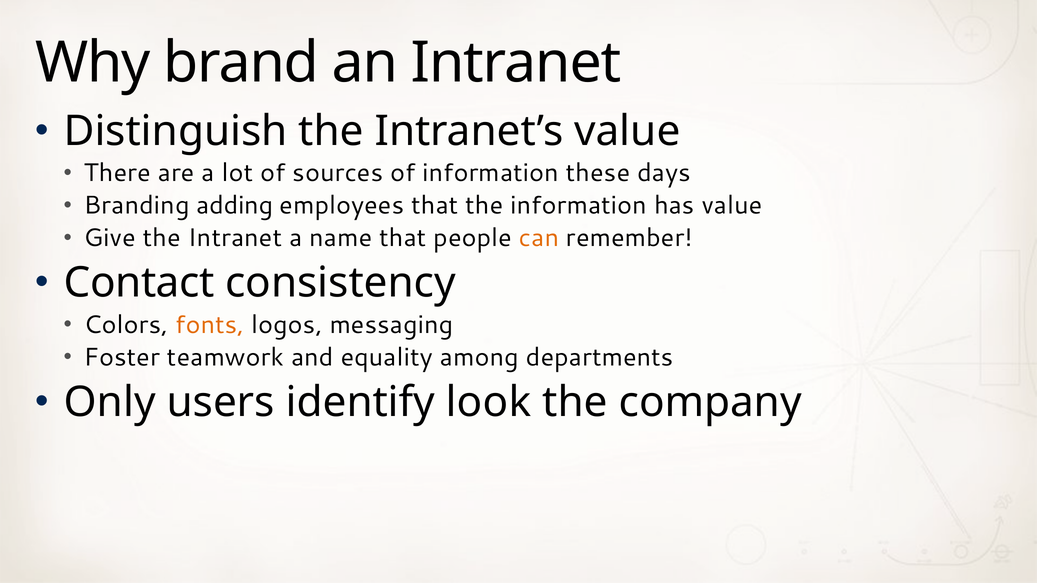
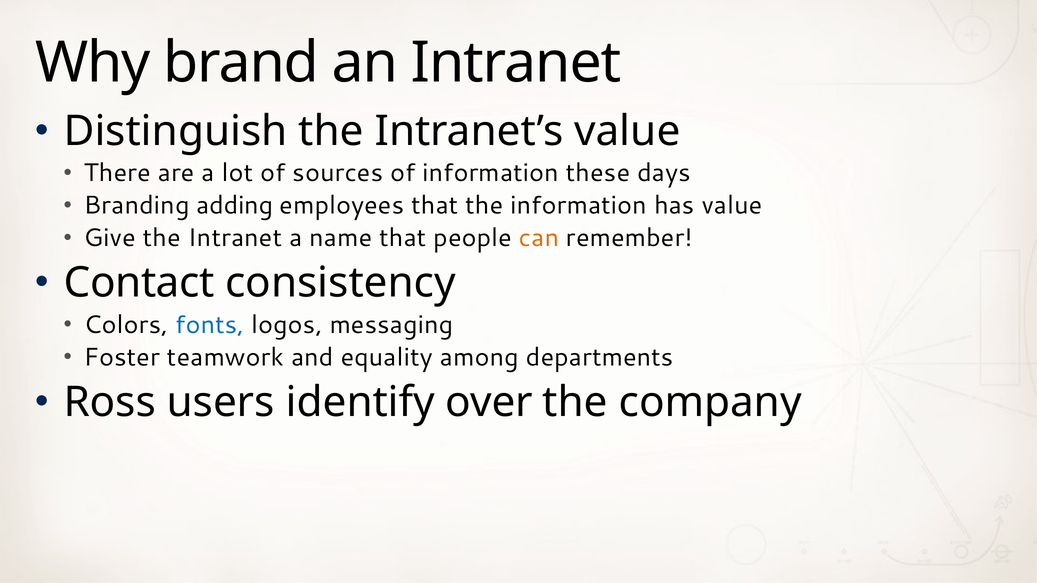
fonts colour: orange -> blue (210, 325)
Only: Only -> Ross (110, 402)
look: look -> over (489, 402)
